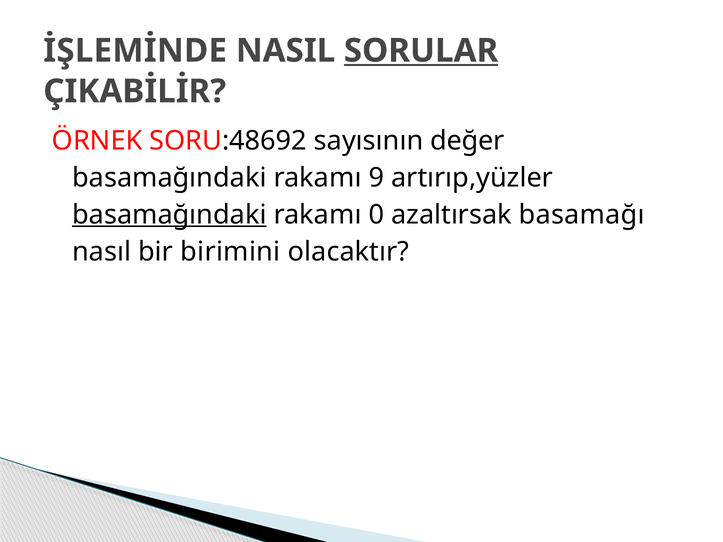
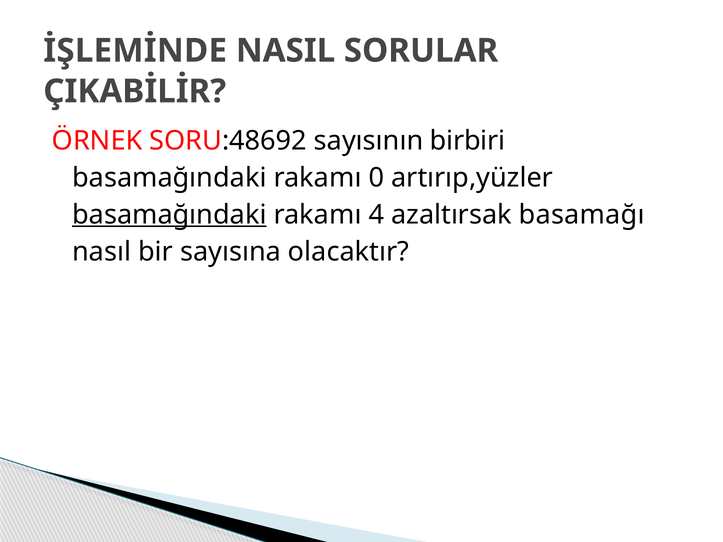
SORULAR underline: present -> none (421, 51)
değer: değer -> birbiri (468, 141)
9: 9 -> 0 (376, 178)
0: 0 -> 4 (376, 215)
birimini: birimini -> sayısına (231, 252)
